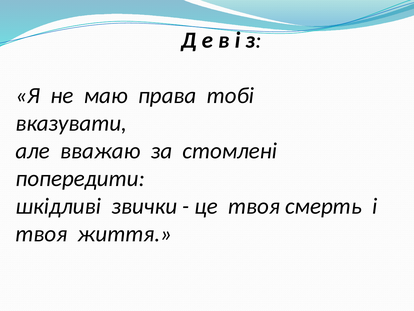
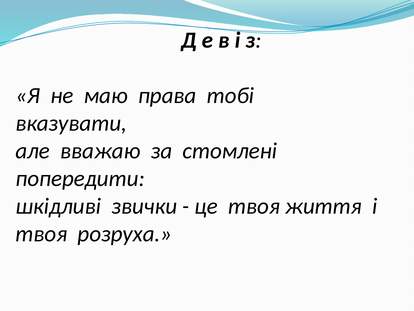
смерть: смерть -> життя (323, 206)
життя: життя -> розруха (125, 233)
